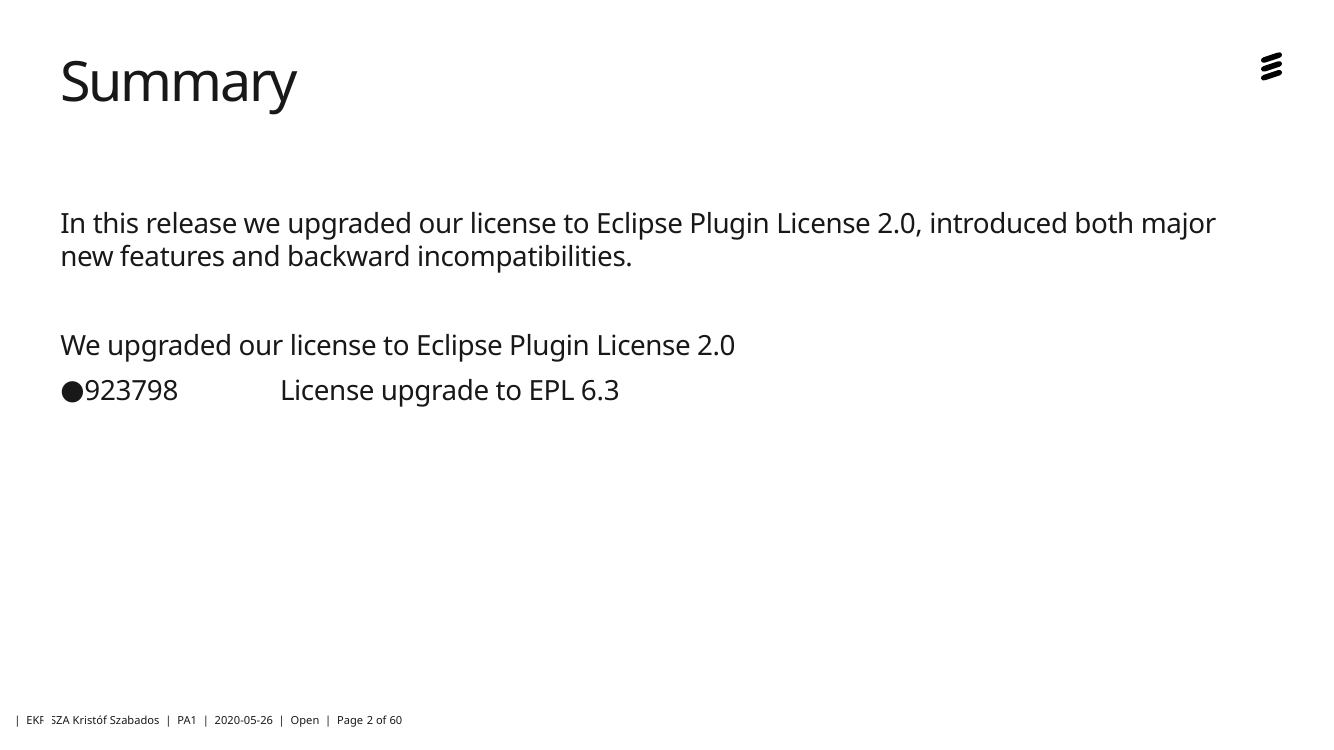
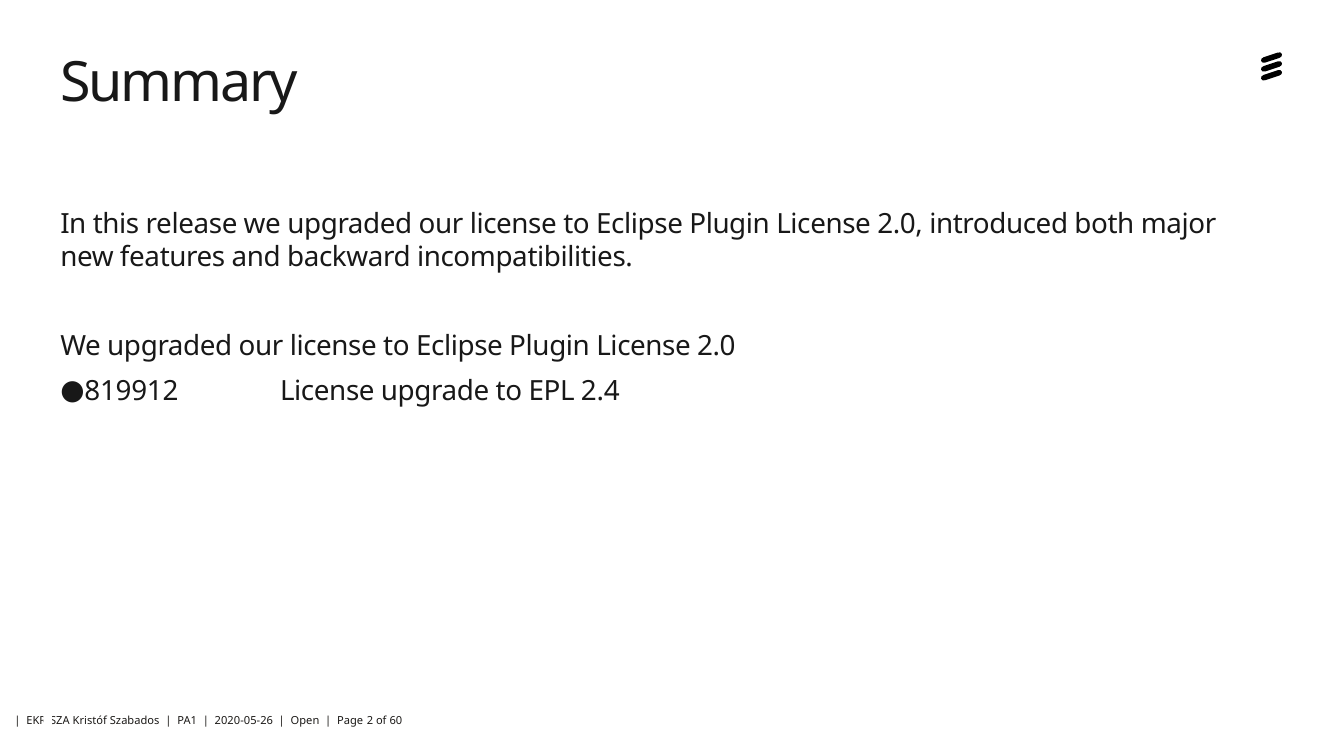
923798: 923798 -> 819912 (131, 391)
6.3: 6.3 -> 2.4 (600, 391)
